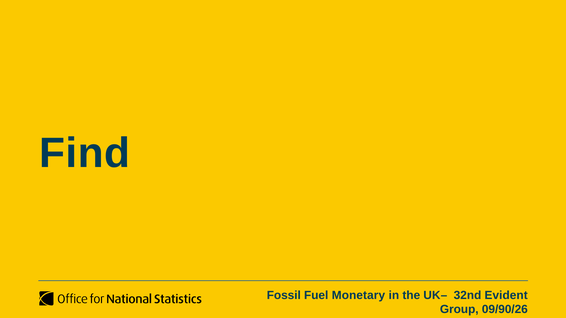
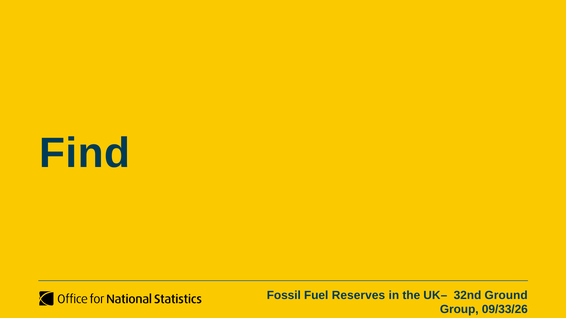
Monetary: Monetary -> Reserves (358, 296)
Evident: Evident -> Ground (506, 296)
09/90/26: 09/90/26 -> 09/33/26 (505, 310)
